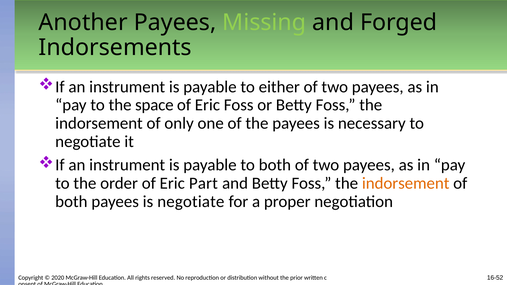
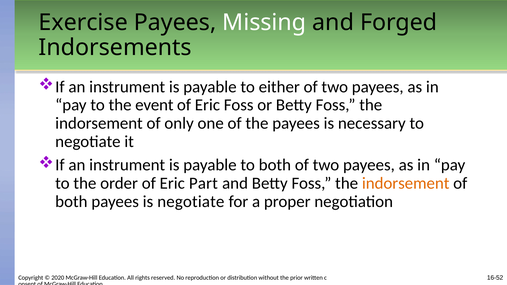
Another: Another -> Exercise (83, 22)
Missing colour: light green -> white (264, 22)
space: space -> event (154, 105)
